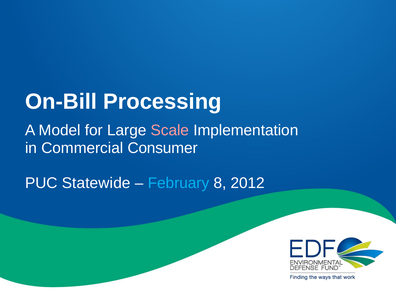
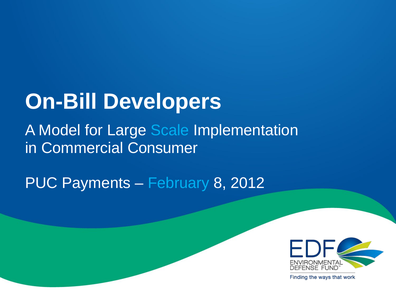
Processing: Processing -> Developers (162, 102)
Scale colour: pink -> light blue (170, 130)
Statewide: Statewide -> Payments (96, 183)
